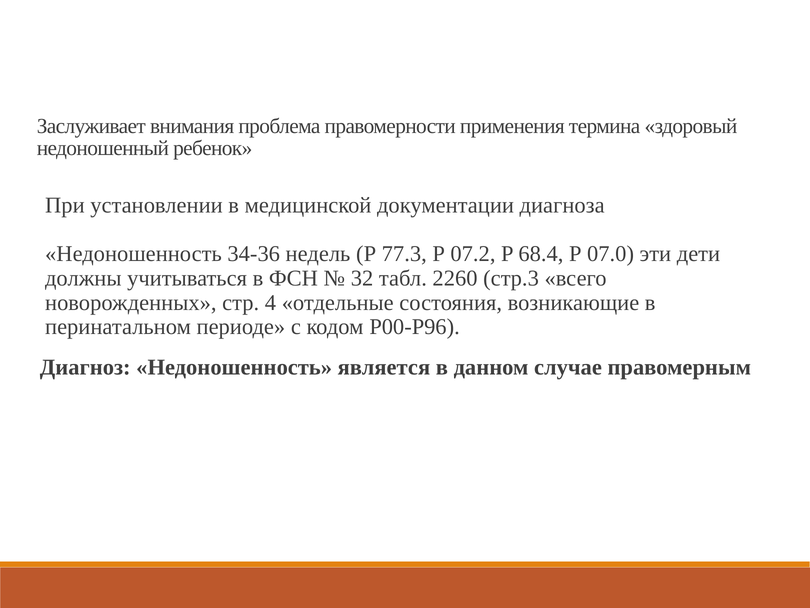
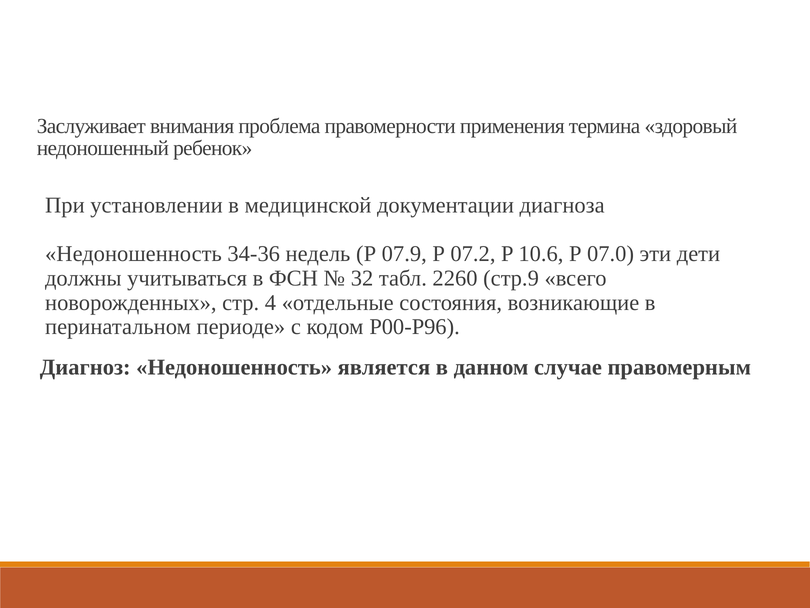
77.3: 77.3 -> 07.9 (404, 254)
68.4: 68.4 -> 10.6 (541, 254)
стр.3: стр.3 -> стр.9 (511, 278)
